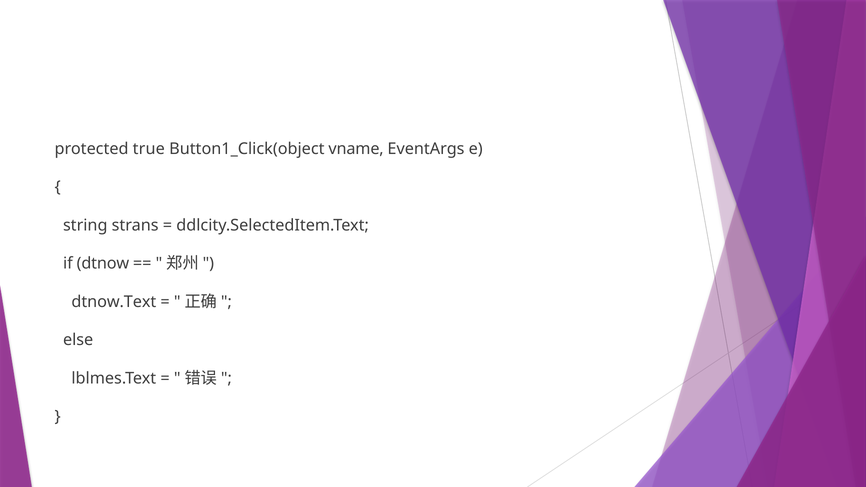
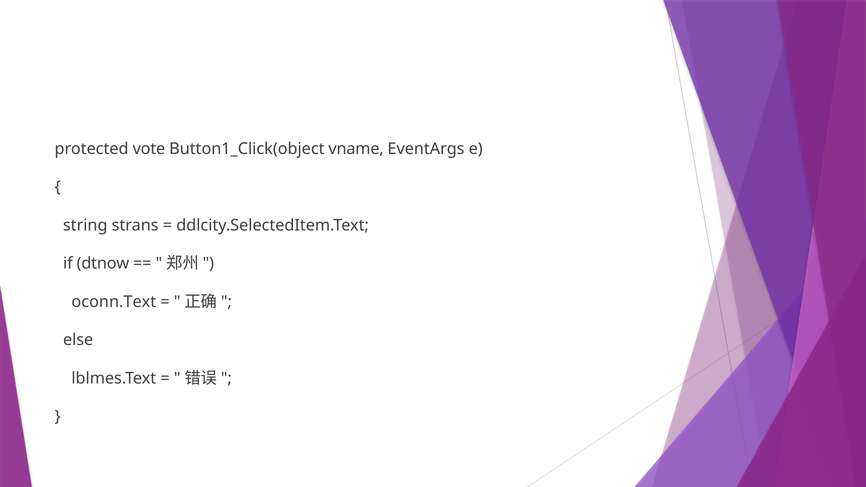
true: true -> vote (149, 149)
dtnow.Text: dtnow.Text -> oconn.Text (114, 302)
